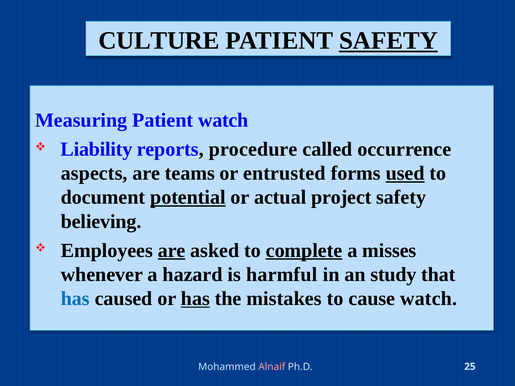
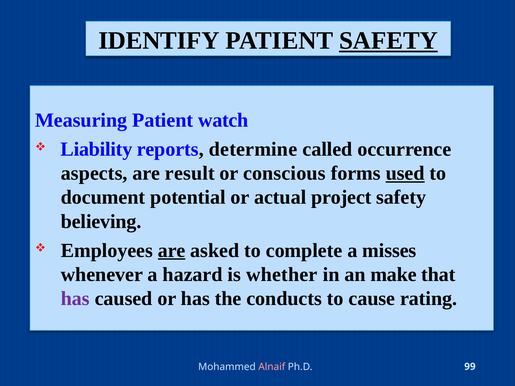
CULTURE: CULTURE -> IDENTIFY (159, 41)
procedure: procedure -> determine (253, 149)
teams: teams -> result (190, 173)
entrusted: entrusted -> conscious (284, 173)
potential underline: present -> none (188, 198)
complete underline: present -> none (304, 251)
harmful: harmful -> whether (282, 275)
study: study -> make (394, 275)
has colour: blue -> purple (75, 299)
has underline: present -> none (195, 299)
mistakes: mistakes -> conducts (284, 299)
cause watch: watch -> rating (429, 299)
25: 25 -> 99 (470, 367)
